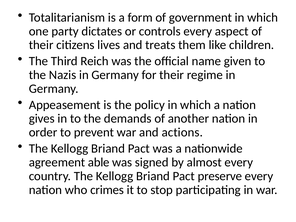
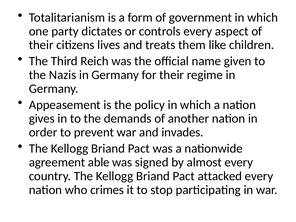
actions: actions -> invades (182, 132)
preserve: preserve -> attacked (220, 176)
